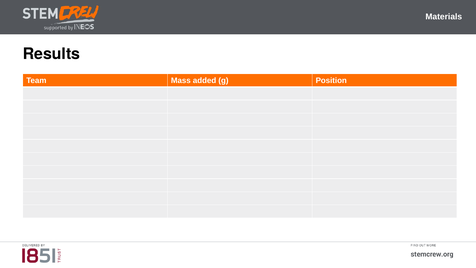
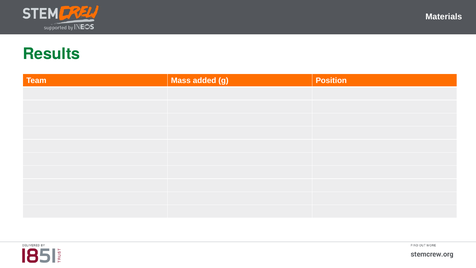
Results colour: black -> green (51, 54)
